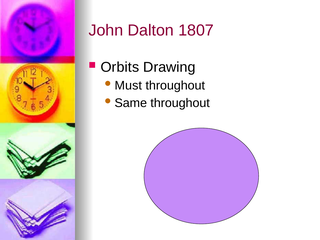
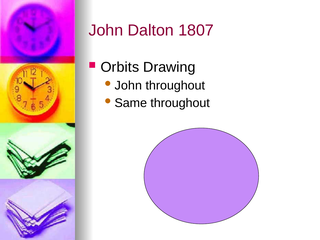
Must: Must -> John (128, 86)
